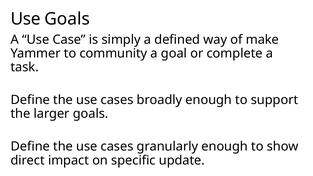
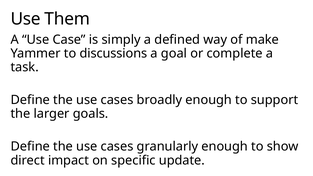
Use Goals: Goals -> Them (67, 19)
community: community -> discussions (113, 53)
